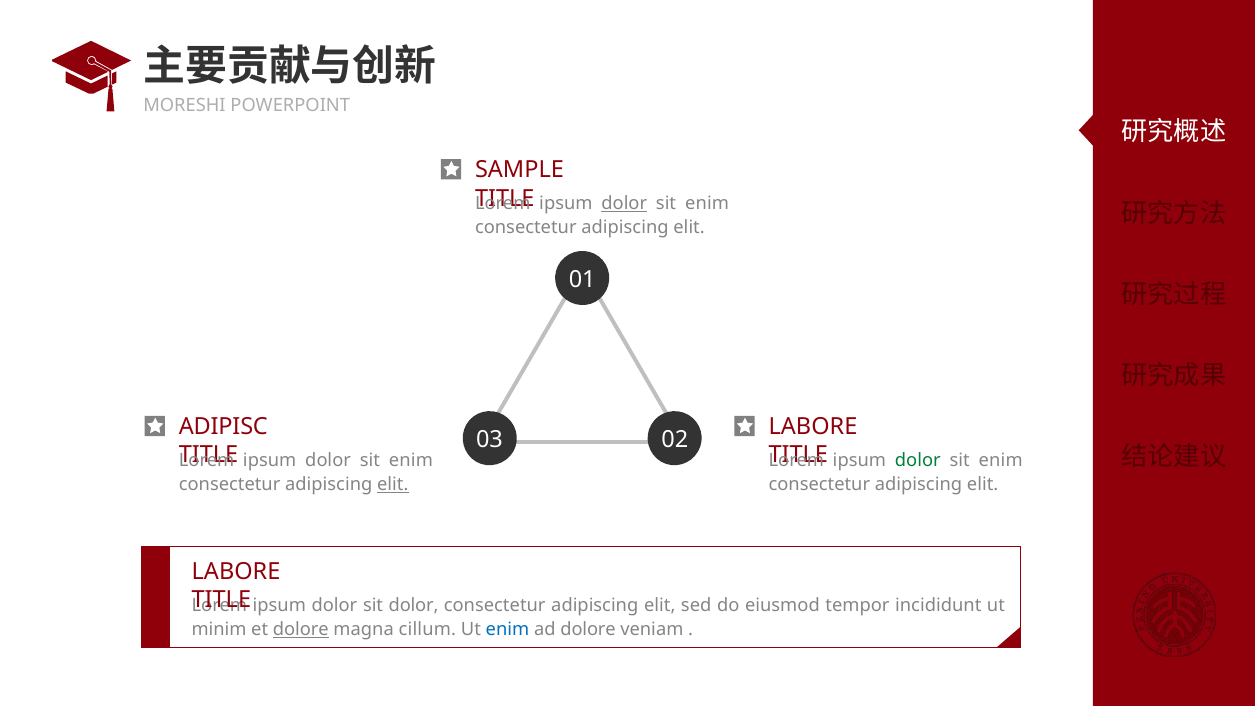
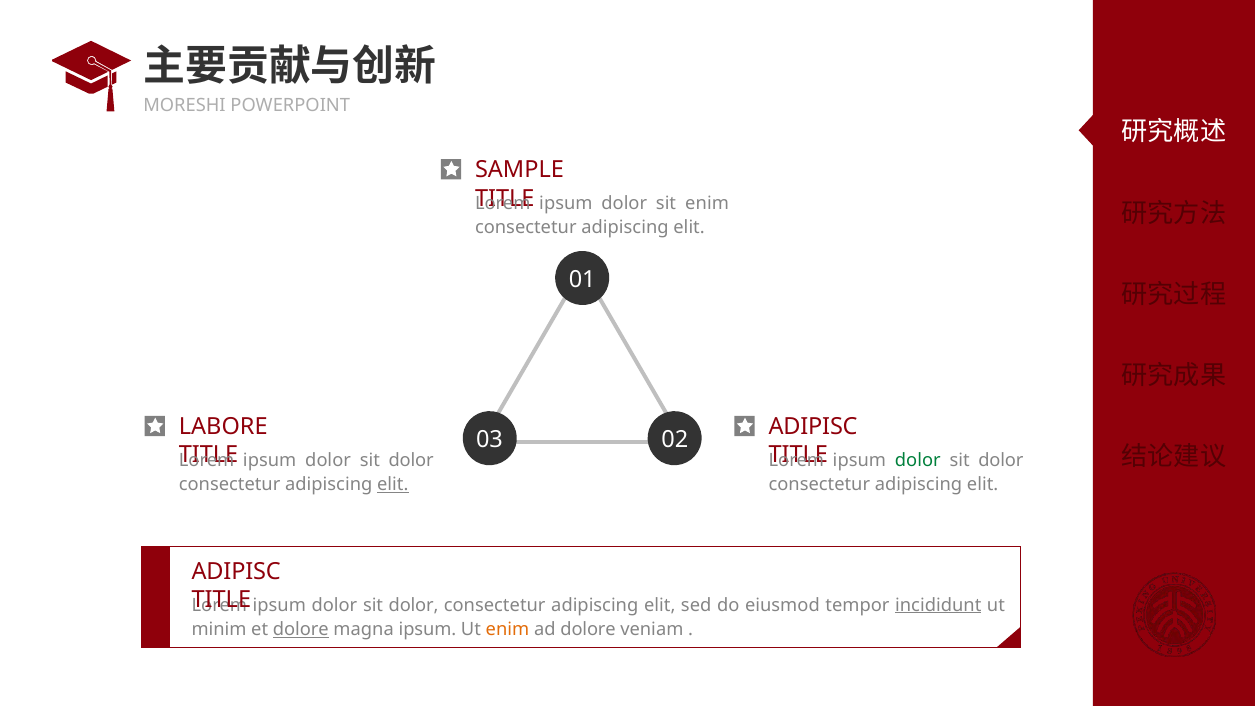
dolor underline: present -> none (624, 203)
ADIPISC: ADIPISC -> LABORE (223, 427)
LABORE: LABORE -> ADIPISC (813, 427)
enim: enim -> dolor (411, 460)
enim: enim -> dolor (1001, 460)
LABORE: LABORE -> ADIPISC (236, 571)
incididunt underline: none -> present (938, 605)
magna cillum: cillum -> ipsum (427, 629)
enim colour: blue -> orange (507, 629)
